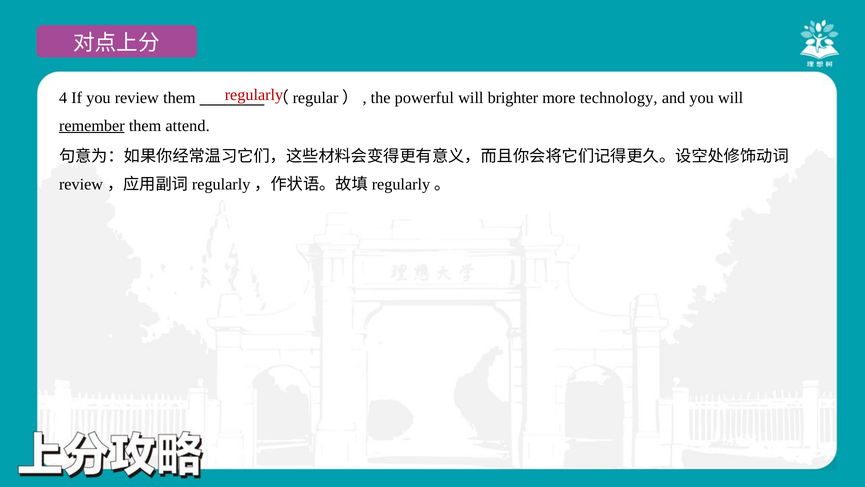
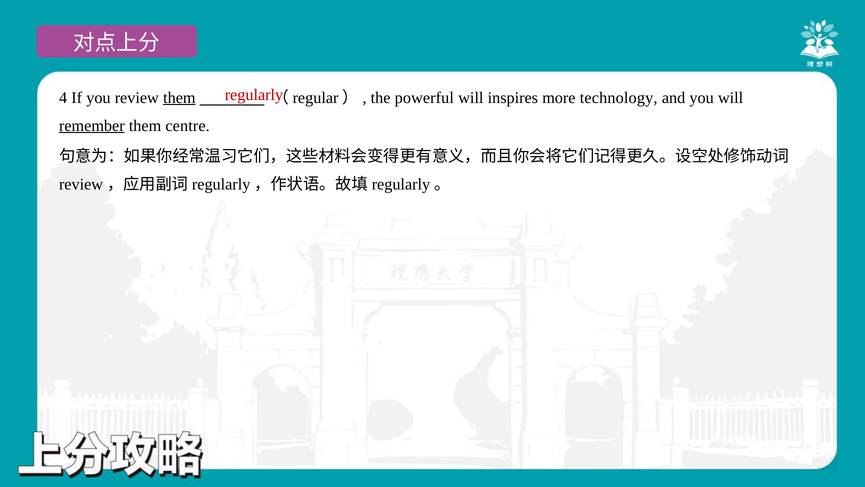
them underline: none -> present (179, 98)
brighter: brighter -> inspires (513, 98)
attend: attend -> centre (188, 126)
